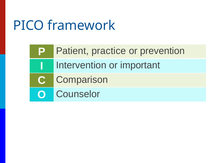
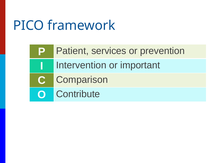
practice: practice -> services (109, 51)
Counselor: Counselor -> Contribute (78, 94)
